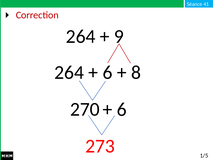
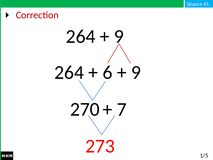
8: 8 -> 9 (136, 72)
6: 6 -> 7 (122, 109)
